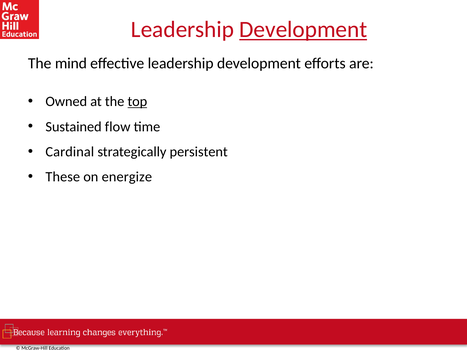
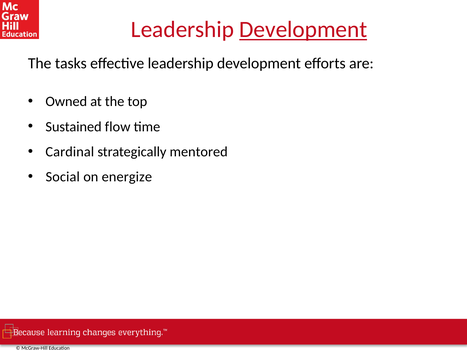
mind: mind -> tasks (71, 63)
top underline: present -> none (137, 102)
persistent: persistent -> mentored (199, 152)
These: These -> Social (63, 177)
